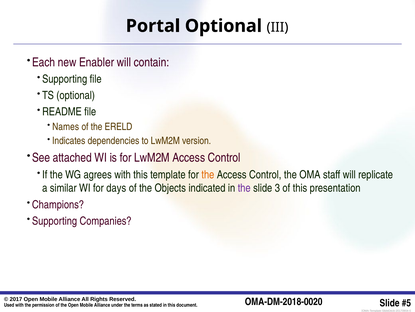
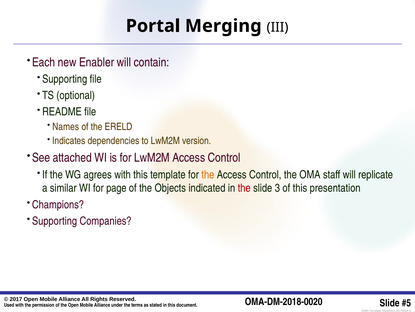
Portal Optional: Optional -> Merging (223, 26)
days: days -> page (116, 188)
the colour: purple -> red (244, 188)
